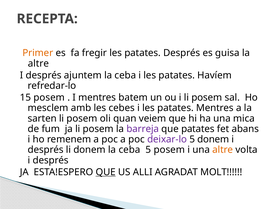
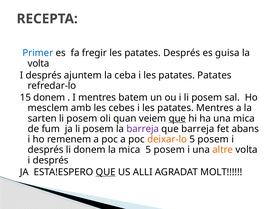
Primer colour: orange -> blue (38, 53)
altre: altre -> volta (39, 63)
patates Havíem: Havíem -> Patates (214, 75)
15 posem: posem -> donem (49, 97)
que underline: none -> present (177, 118)
que patates: patates -> barreja (198, 129)
deixar-lo colour: purple -> orange (167, 139)
donem: donem -> posem (213, 139)
donem la ceba: ceba -> mica (129, 149)
